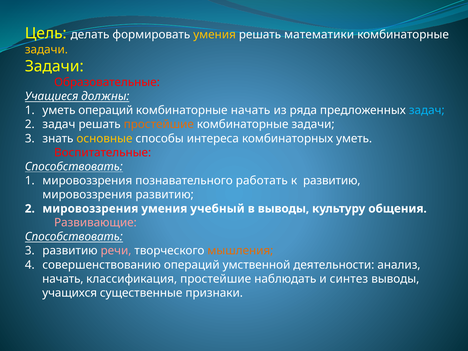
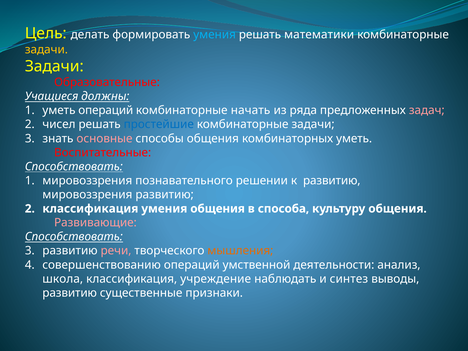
умения colour: yellow -> light blue (215, 35)
задач colour: light blue -> pink (427, 110)
задач: задач -> чисел (59, 124)
простейшие colour: orange -> blue (159, 124)
основные colour: yellow -> pink (104, 138)
способы интереса: интереса -> общения (213, 138)
работать: работать -> решении (262, 181)
мировоззрения: мировоззрения -> классификация (90, 209)
умения учебный: учебный -> общения (218, 209)
в выводы: выводы -> способа (283, 209)
начать: начать -> школа (63, 279)
классификация простейшие: простейшие -> учреждение (216, 279)
учащихся: учащихся -> развитию (70, 293)
